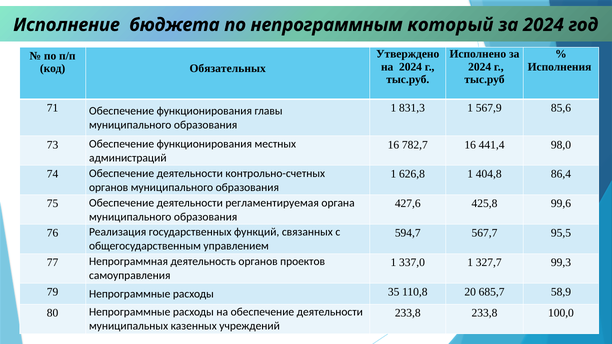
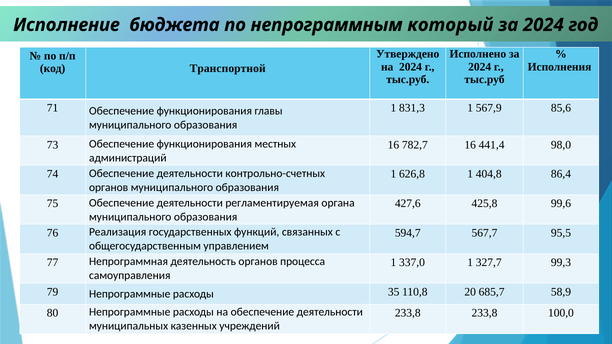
Обязательных: Обязательных -> Транспортной (228, 69)
проектов: проектов -> процесса (303, 262)
